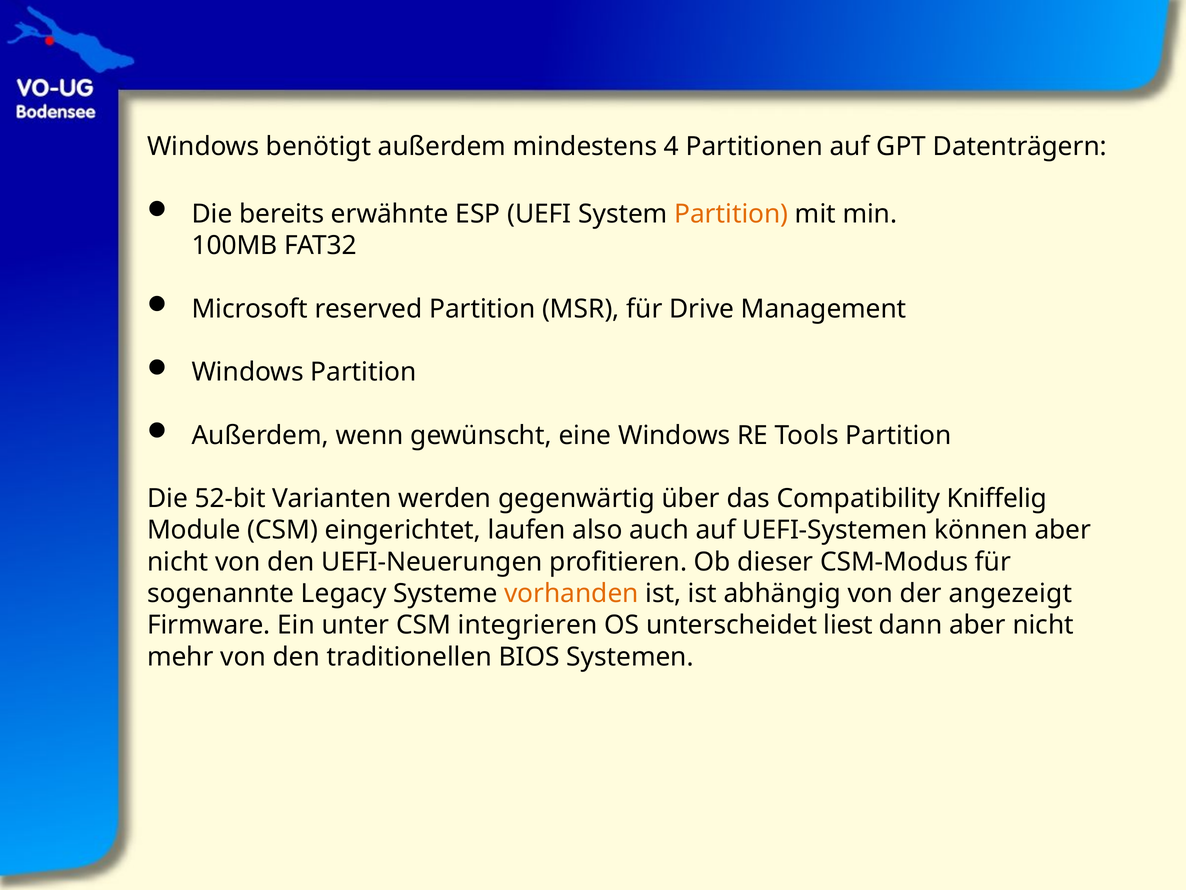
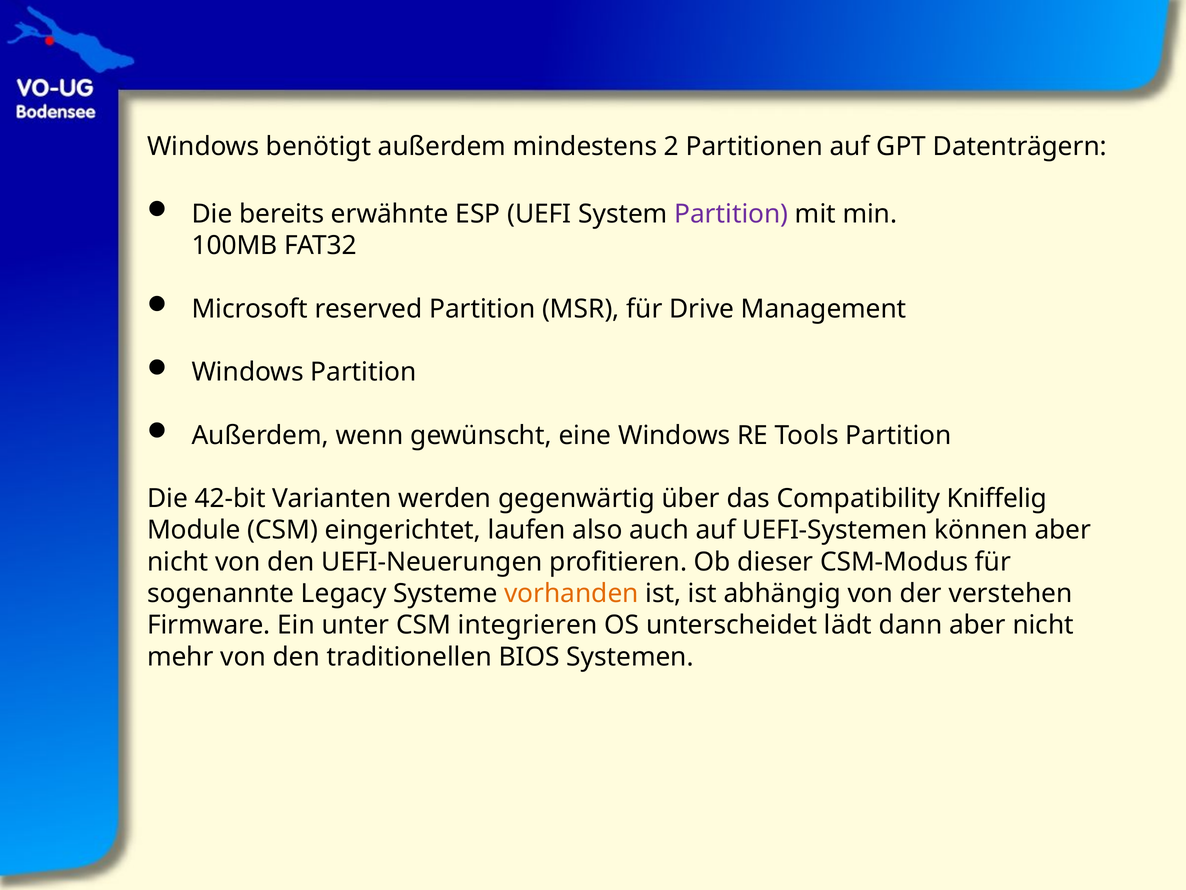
4: 4 -> 2 (671, 147)
Partition colour: orange -> purple (731, 214)
52-bit: 52-bit -> 42-bit (230, 498)
angezeigt: angezeigt -> verstehen (1011, 593)
liest: liest -> lädt (848, 625)
